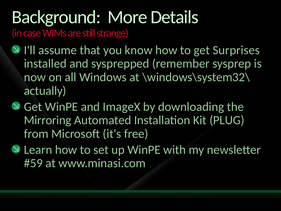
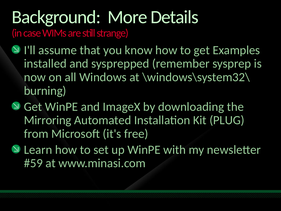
Surprises: Surprises -> Examples (236, 50)
actually: actually -> burning (45, 91)
